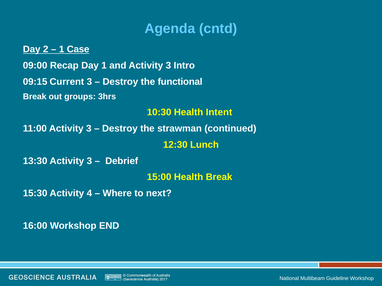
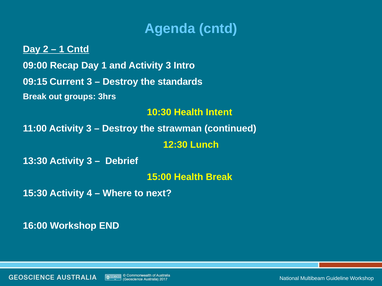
1 Case: Case -> Cntd (78, 49)
functional: functional -> standards (180, 82)
